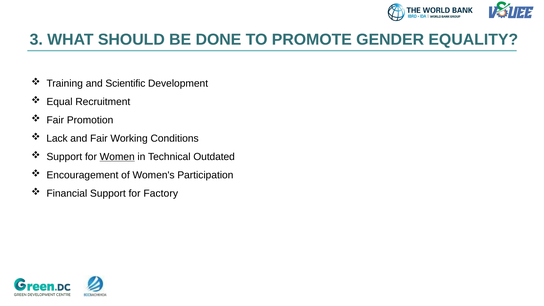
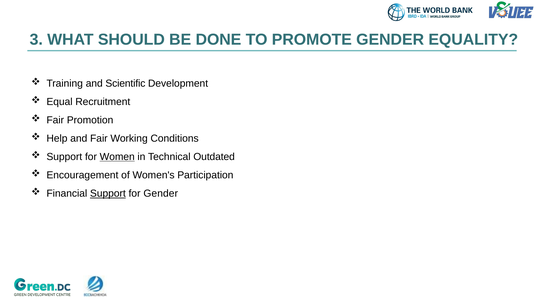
Lack: Lack -> Help (57, 138)
Support underline: none -> present (108, 194)
for Factory: Factory -> Gender (161, 194)
